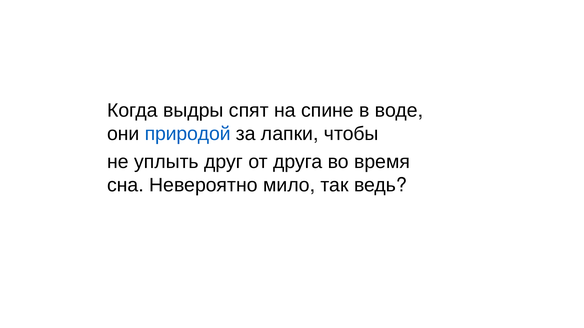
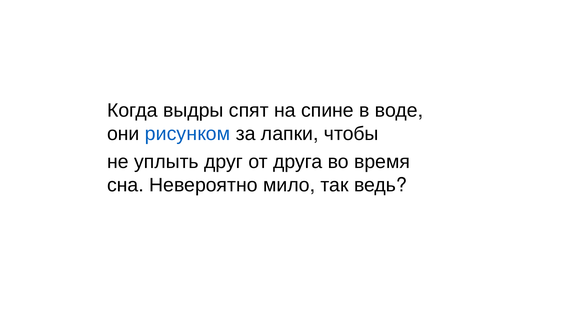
природой: природой -> рисунком (188, 134)
